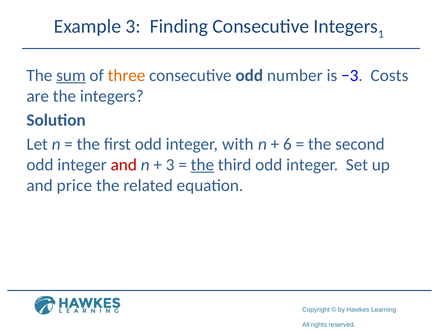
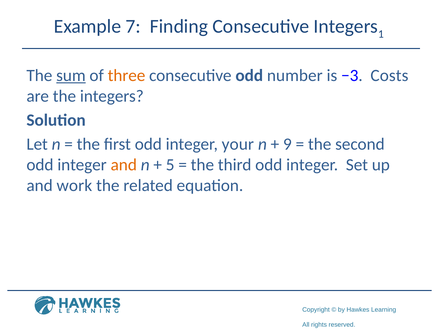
Example 3: 3 -> 7 (133, 26)
with: with -> your (238, 144)
6: 6 -> 9 (287, 144)
and colour: red -> orange (124, 165)
3: 3 -> 5 (170, 165)
the underline: present -> none (202, 165)
price: price -> work (74, 186)
